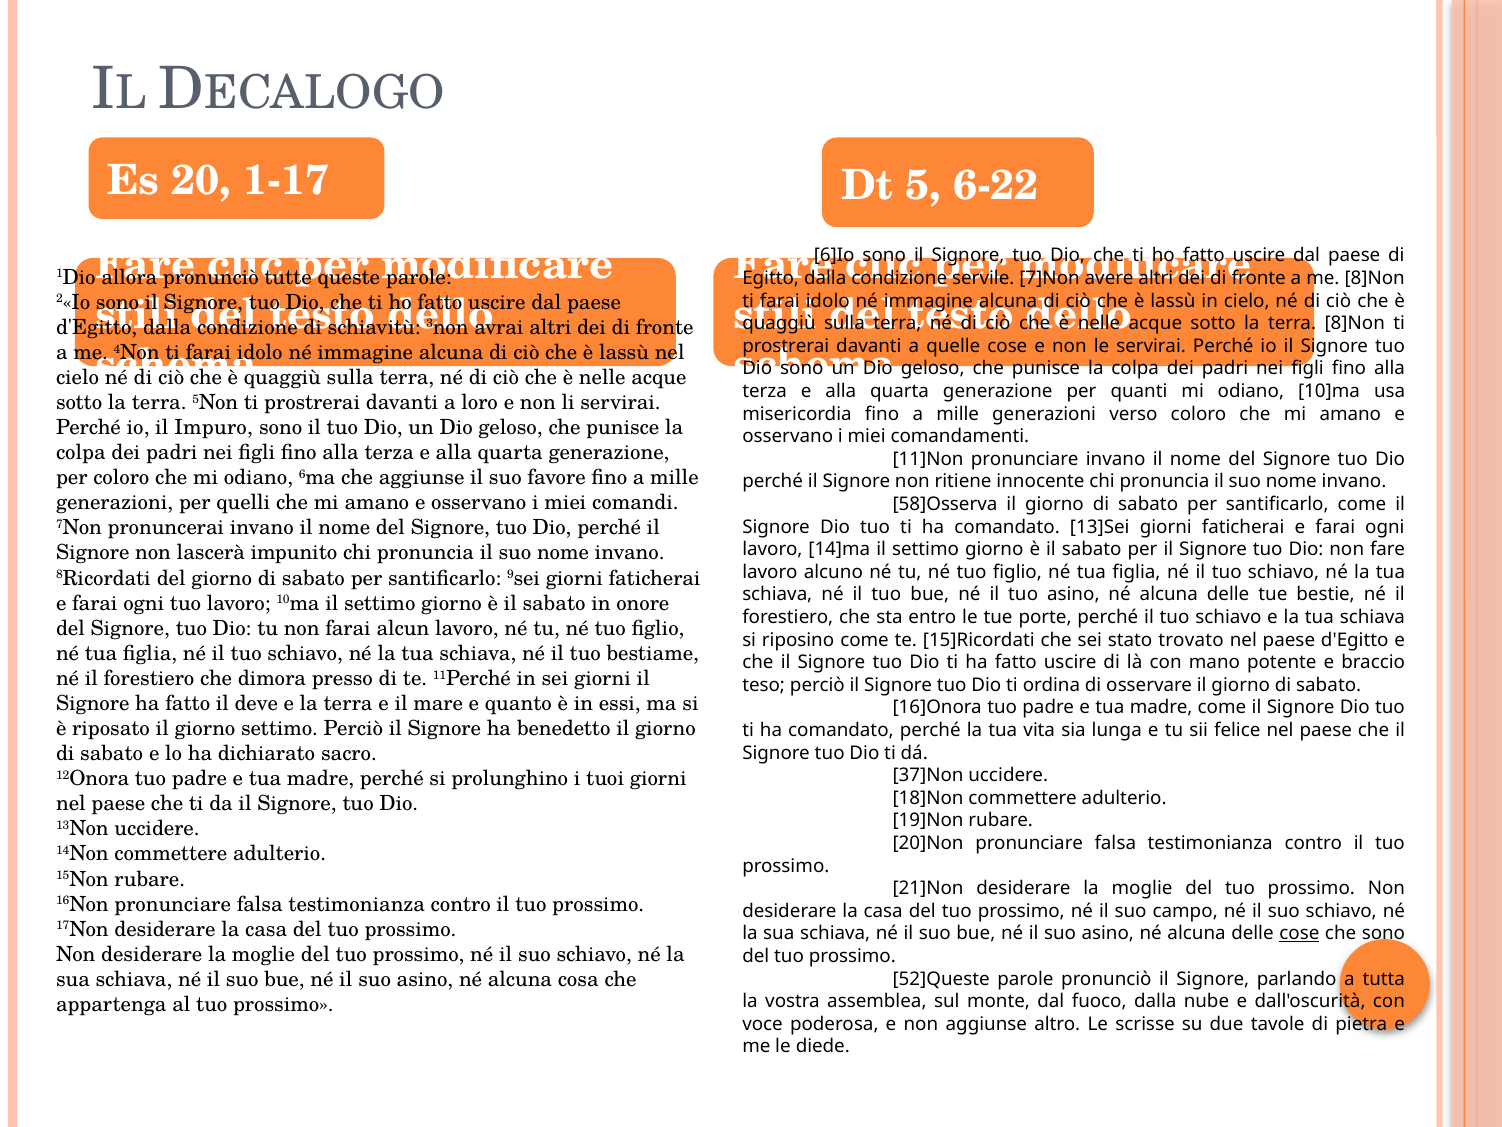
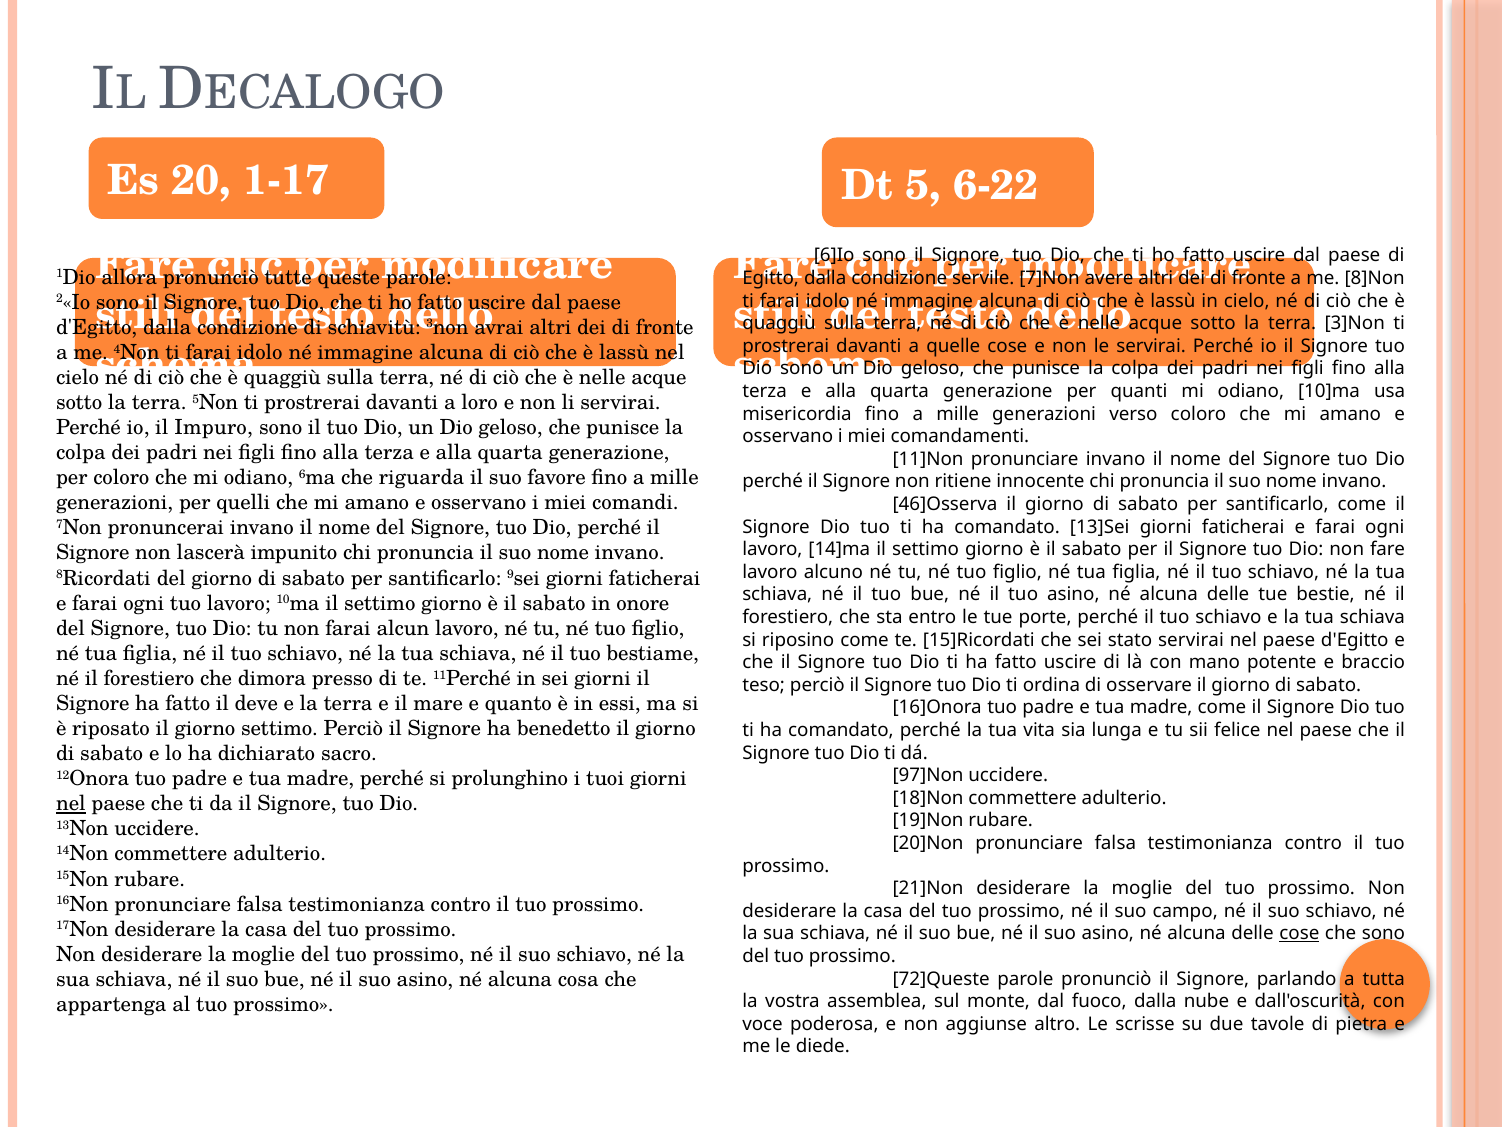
terra 8]Non: 8]Non -> 3]Non (1355, 323)
che aggiunse: aggiunse -> riguarda (422, 478)
58]Osserva: 58]Osserva -> 46]Osserva (945, 504)
stato trovato: trovato -> servirai (1191, 640)
37]Non: 37]Non -> 97]Non (928, 775)
nel underline: none -> present (71, 804)
52]Queste: 52]Queste -> 72]Queste (941, 978)
